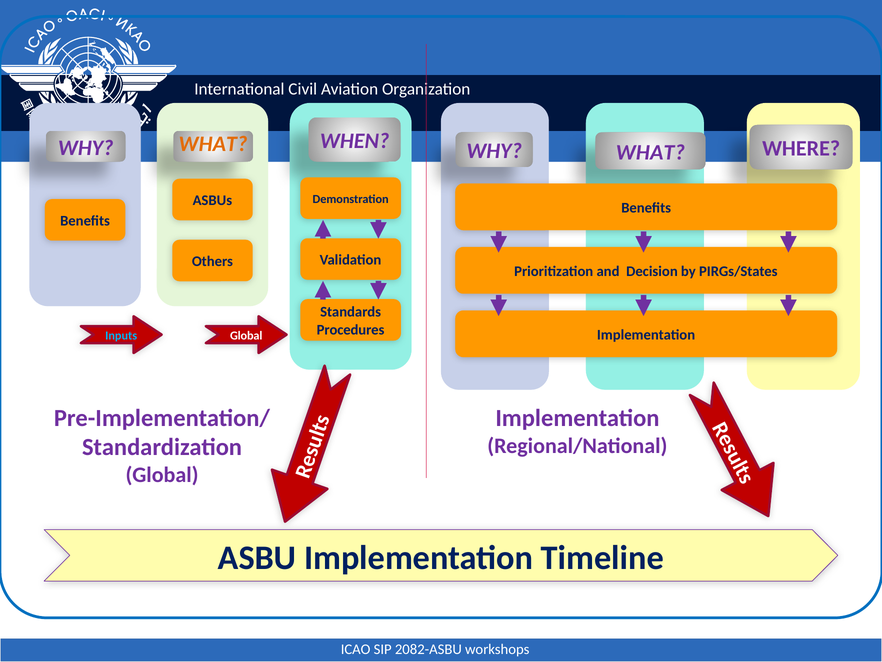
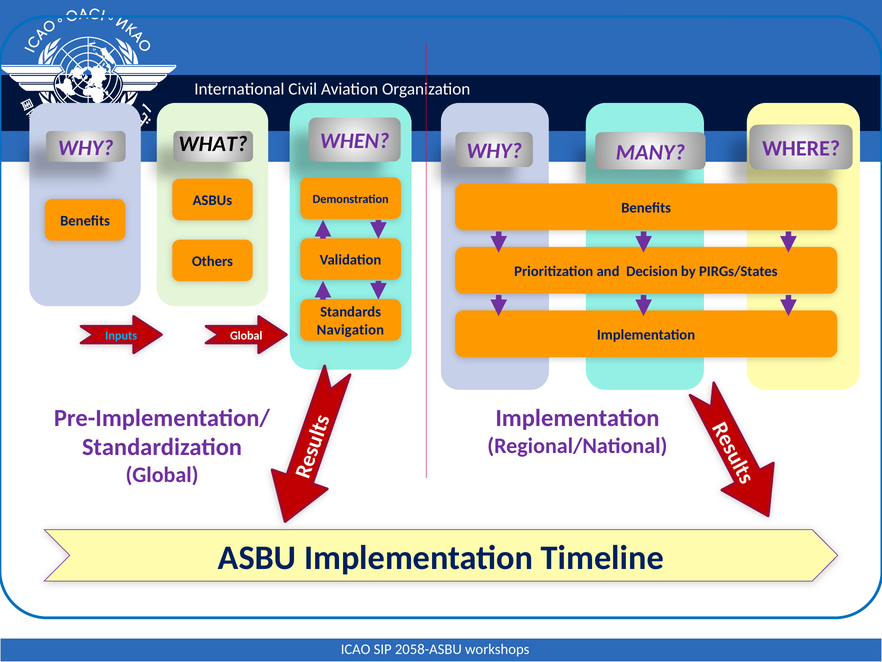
WHAT colour: orange -> black (213, 144)
WHAT: WHAT -> MANY (650, 152)
Procedures: Procedures -> Navigation (350, 329)
2082-ASBU: 2082-ASBU -> 2058-ASBU (428, 649)
